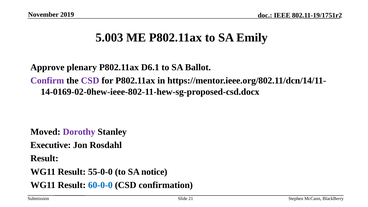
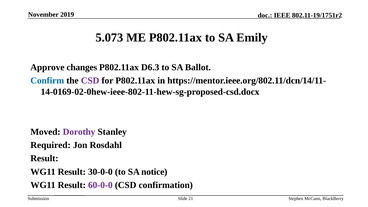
5.003: 5.003 -> 5.073 (109, 38)
plenary: plenary -> changes (82, 67)
D6.1: D6.1 -> D6.3 (150, 67)
Confirm colour: purple -> blue (47, 81)
Executive: Executive -> Required (51, 145)
55-0-0: 55-0-0 -> 30-0-0 (100, 172)
60-0-0 colour: blue -> purple (100, 185)
